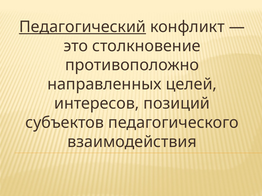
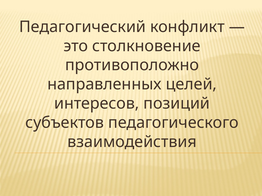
Педагогический underline: present -> none (83, 27)
